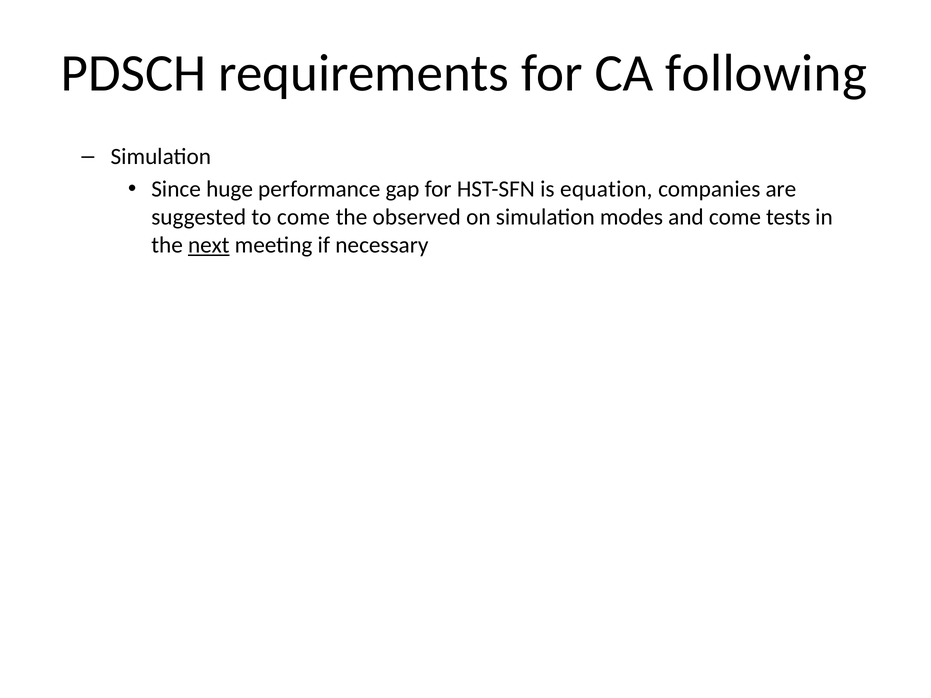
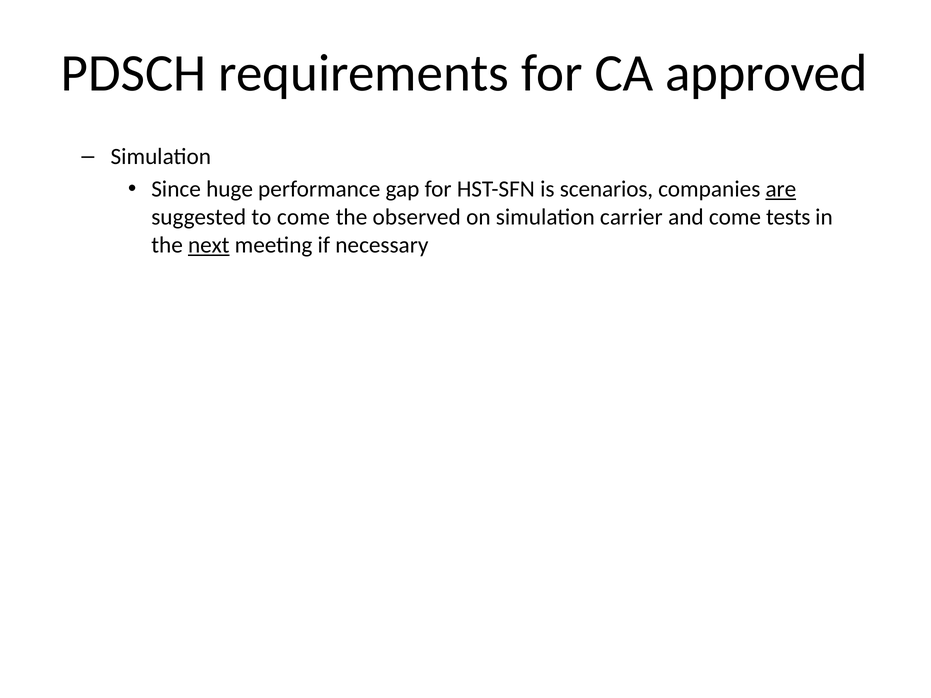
following: following -> approved (766, 73)
equation: equation -> scenarios (606, 189)
are underline: none -> present (781, 189)
modes: modes -> carrier (631, 217)
